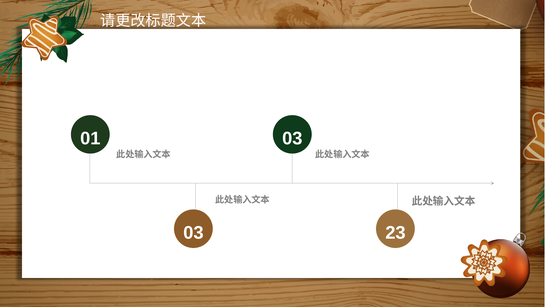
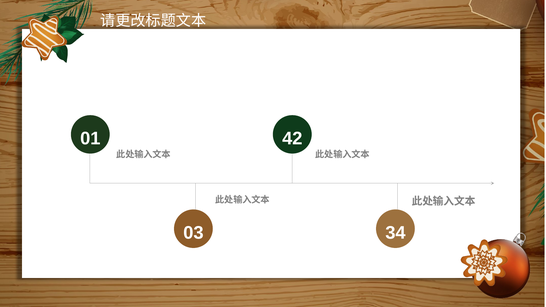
01 03: 03 -> 42 (292, 138)
23: 23 -> 34 (395, 233)
